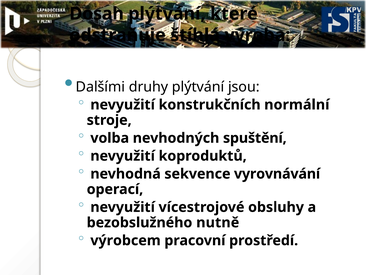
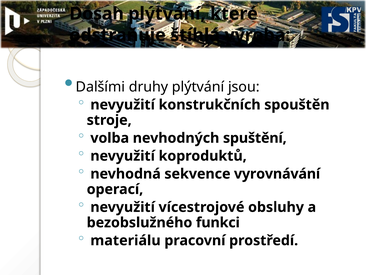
normální: normální -> spouštěn (297, 105)
nutně: nutně -> funkci (218, 222)
výrobcem: výrobcem -> materiálu (125, 240)
